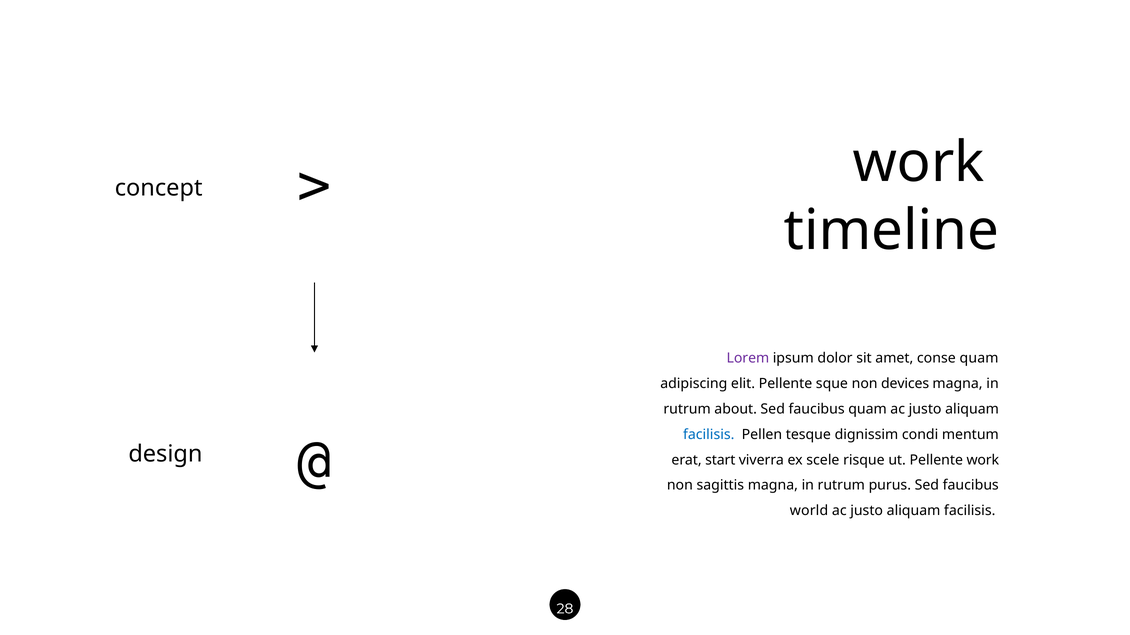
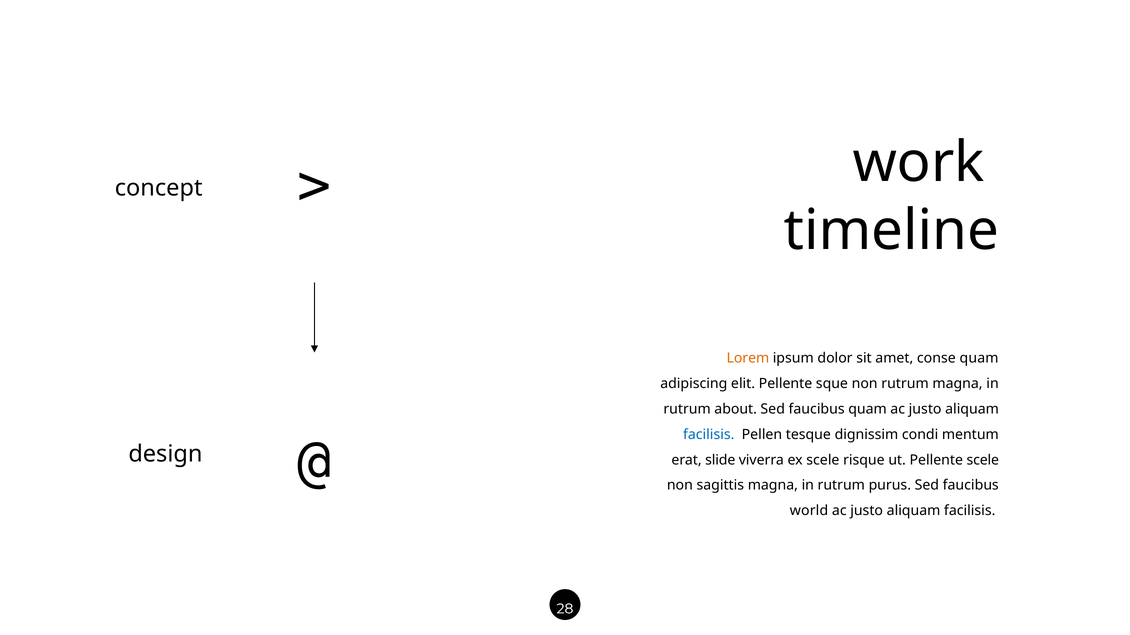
Lorem colour: purple -> orange (748, 359)
non devices: devices -> rutrum (905, 384)
start: start -> slide (720, 460)
Pellente work: work -> scele (983, 460)
